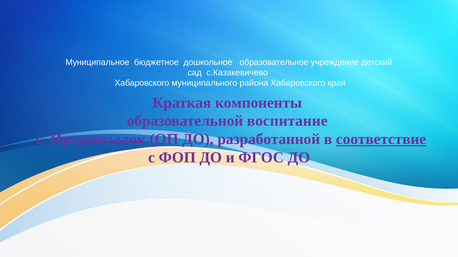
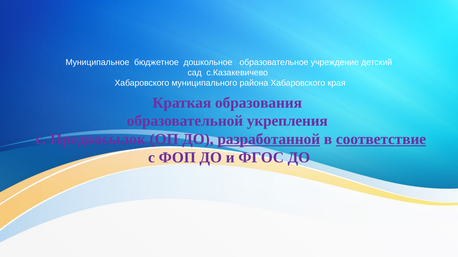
компоненты: компоненты -> образования (258, 103)
воспитание: воспитание -> укрепления (287, 121)
разработанной underline: none -> present (269, 140)
